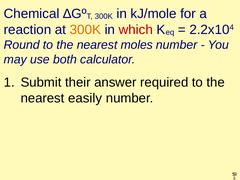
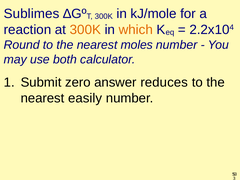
Chemical: Chemical -> Sublimes (32, 14)
which colour: red -> orange (136, 30)
their: their -> zero (78, 82)
required: required -> reduces (164, 82)
